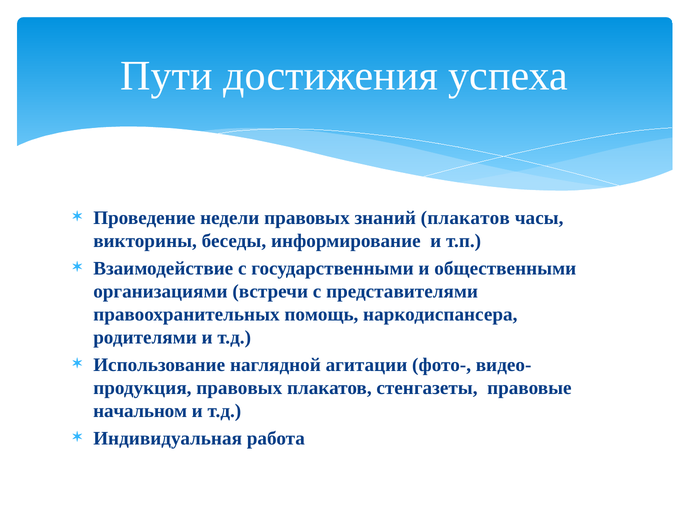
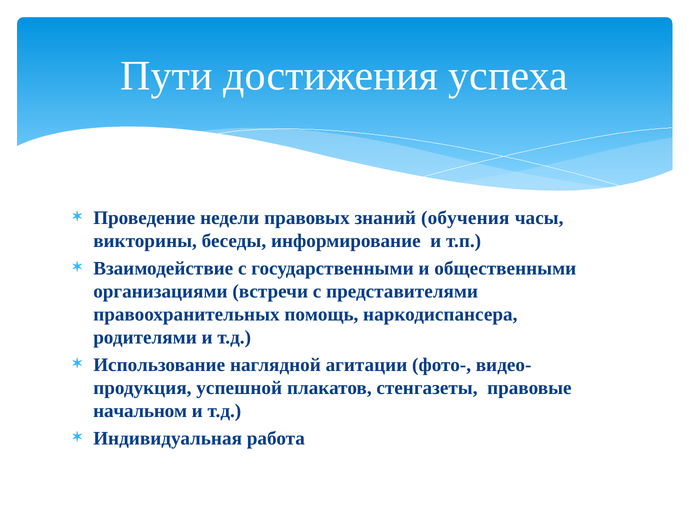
знаний плакатов: плакатов -> обучения (465, 218)
правовых: правовых -> успешной (239, 388)
